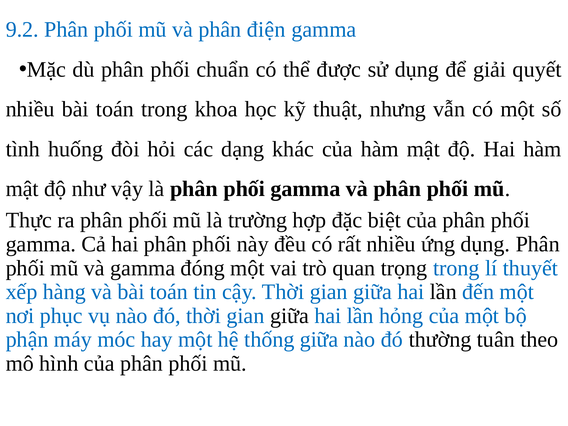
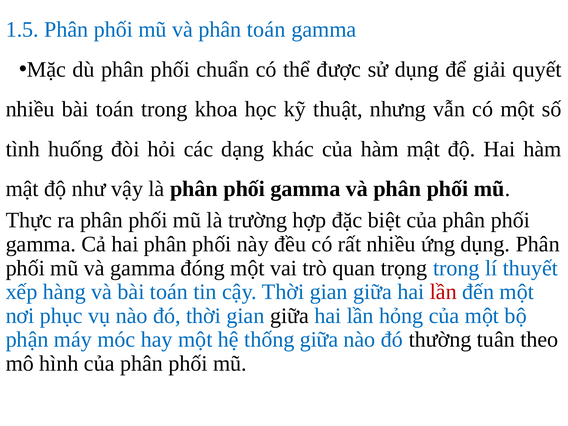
9.2: 9.2 -> 1.5 (22, 29)
phân điện: điện -> toán (266, 29)
lần colour: black -> red (443, 292)
